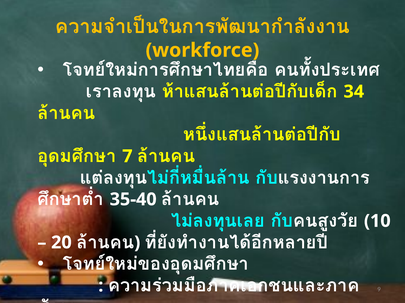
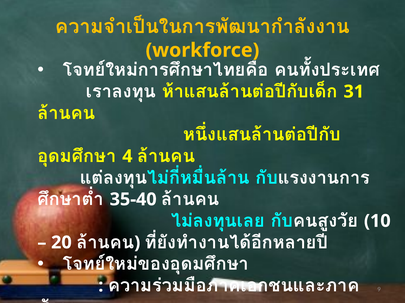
34: 34 -> 31 (354, 92)
7: 7 -> 4 (127, 157)
